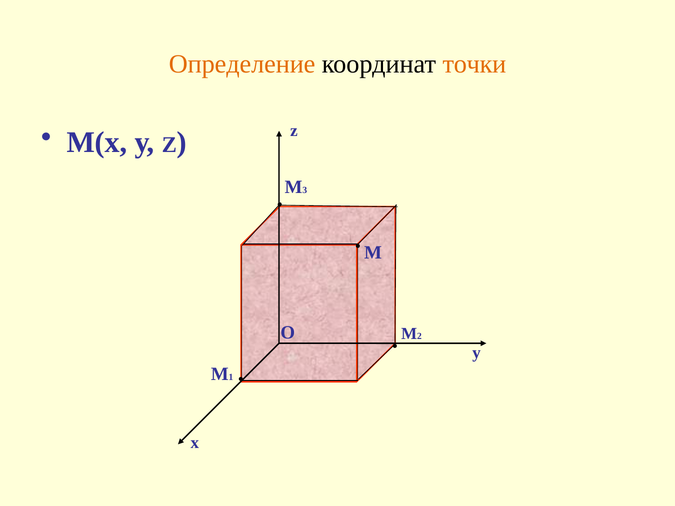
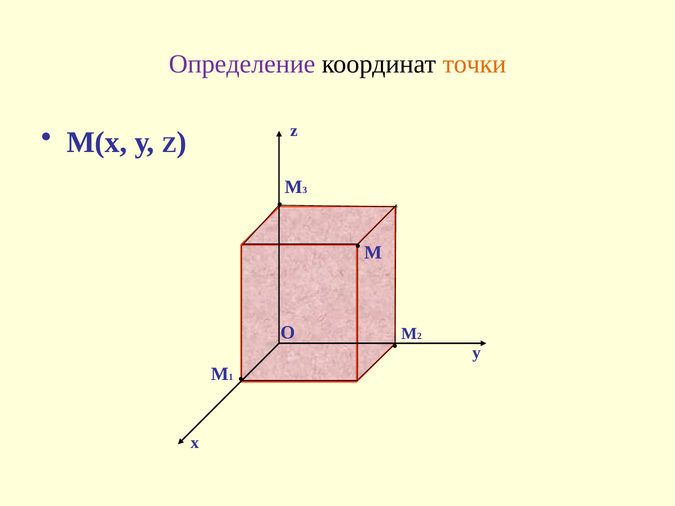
Определение colour: orange -> purple (242, 64)
